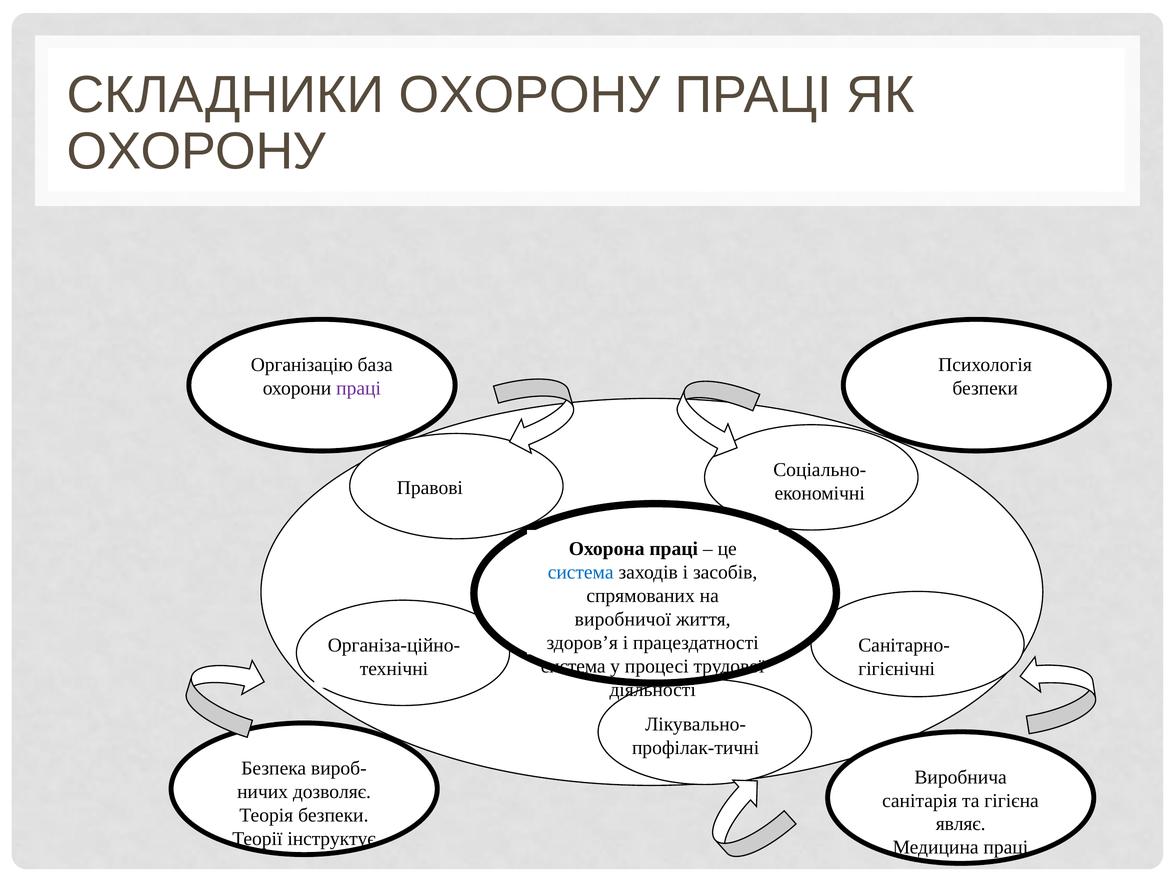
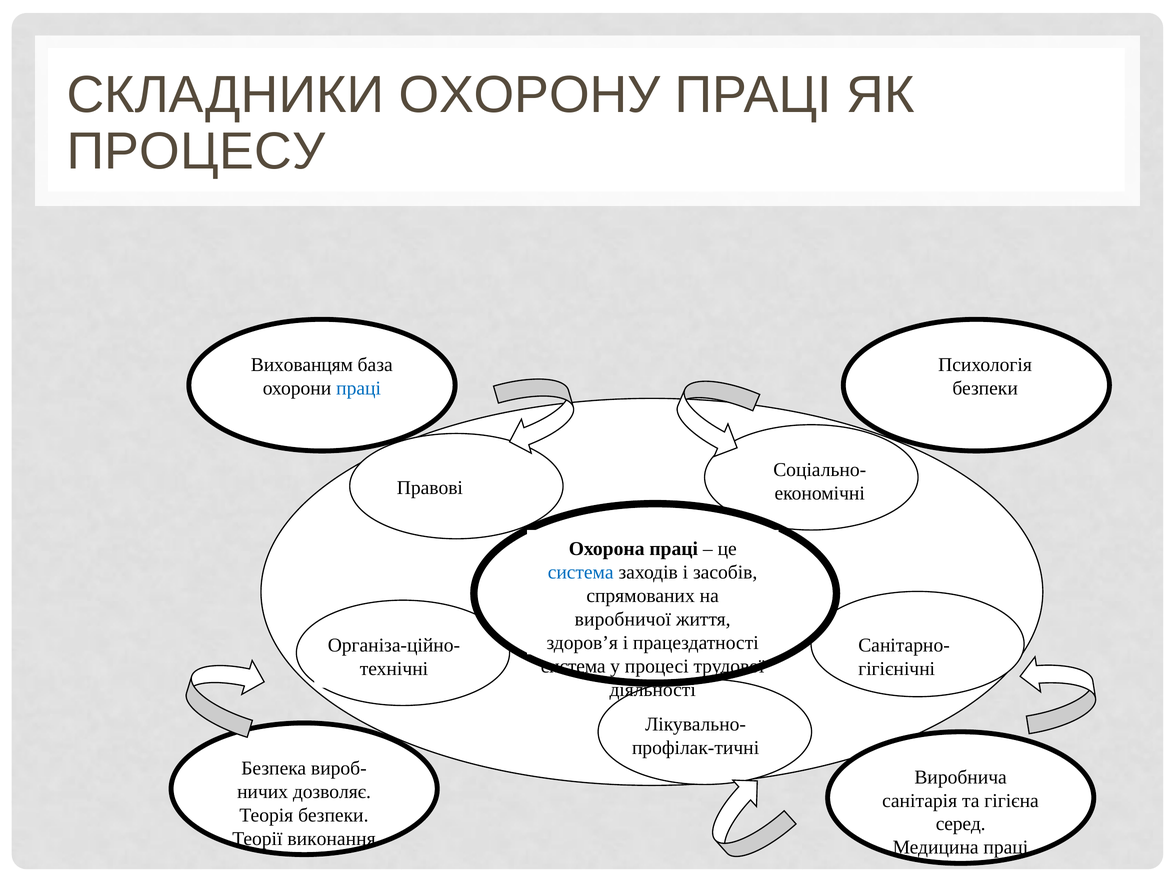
ОХОРОНУ: ОХОРОНУ -> ПРОЦЕСУ (196, 152)
Організацію: Організацію -> Вихованцям (302, 365)
праці colour: purple -> blue (359, 388)
являє: являє -> серед (961, 824)
інструктує: інструктує -> виконання (332, 839)
